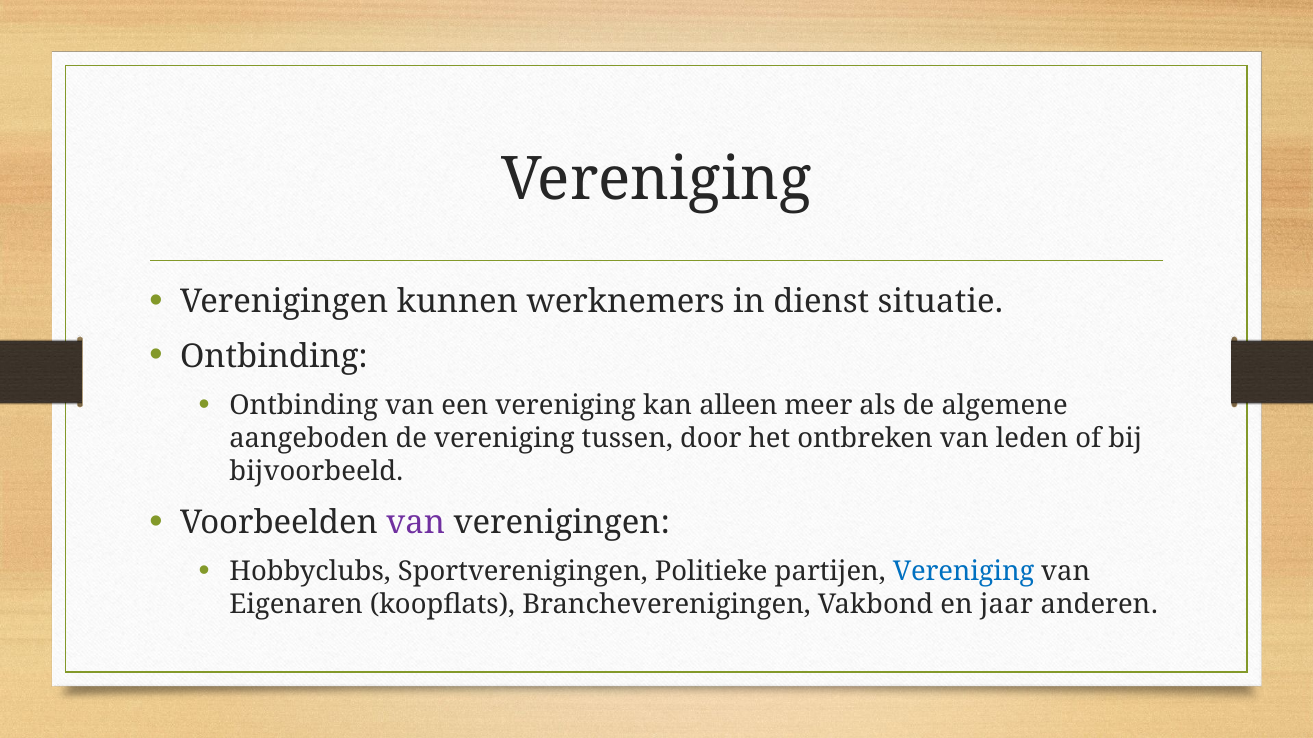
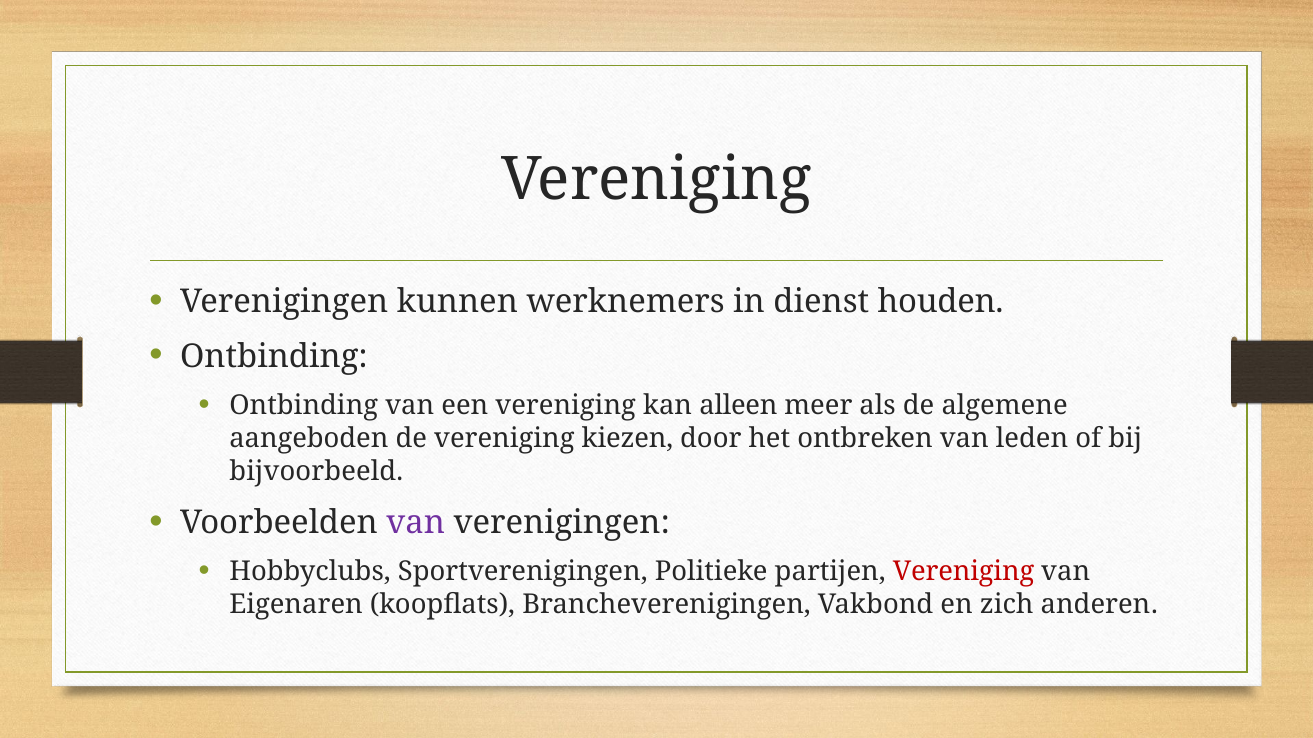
situatie: situatie -> houden (941, 302)
tussen: tussen -> kiezen (627, 439)
Vereniging colour: blue -> red (964, 572)
jaar: jaar -> zich (1007, 605)
